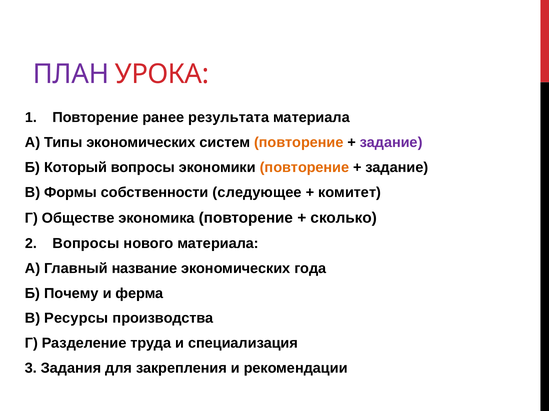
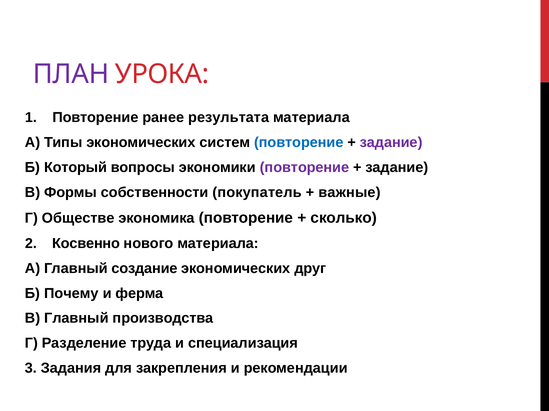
повторение colour: orange -> blue (299, 143)
повторение colour: orange -> purple (305, 168)
следующее: следующее -> покупатель (257, 193)
комитет: комитет -> важные (350, 193)
Вопросы: Вопросы -> Косвенно (86, 244)
название: название -> создание (144, 269)
года: года -> друг (310, 269)
В Ресурсы: Ресурсы -> Главный (76, 319)
